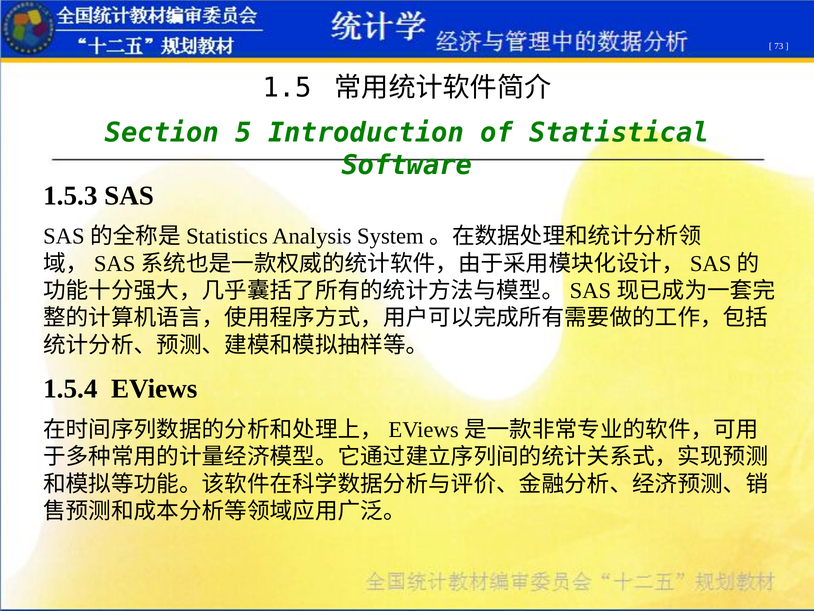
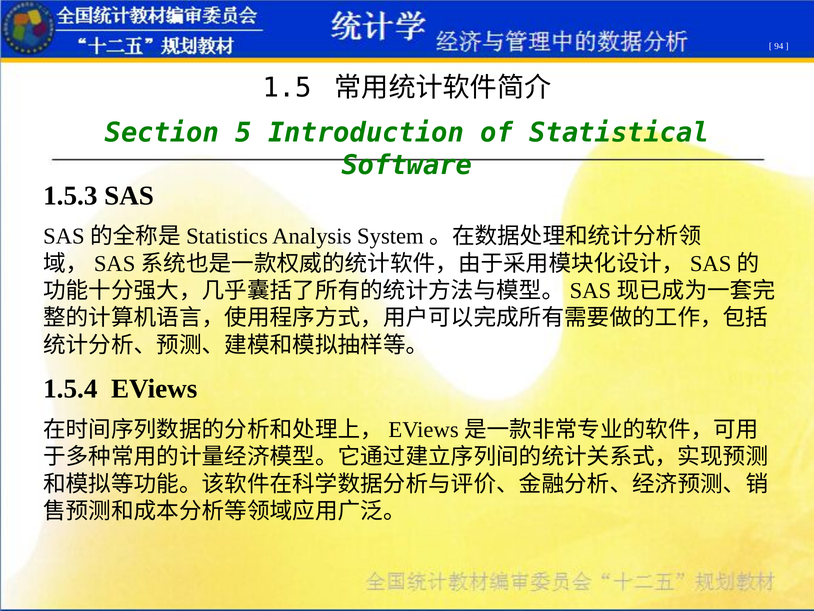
73: 73 -> 94 (779, 46)
